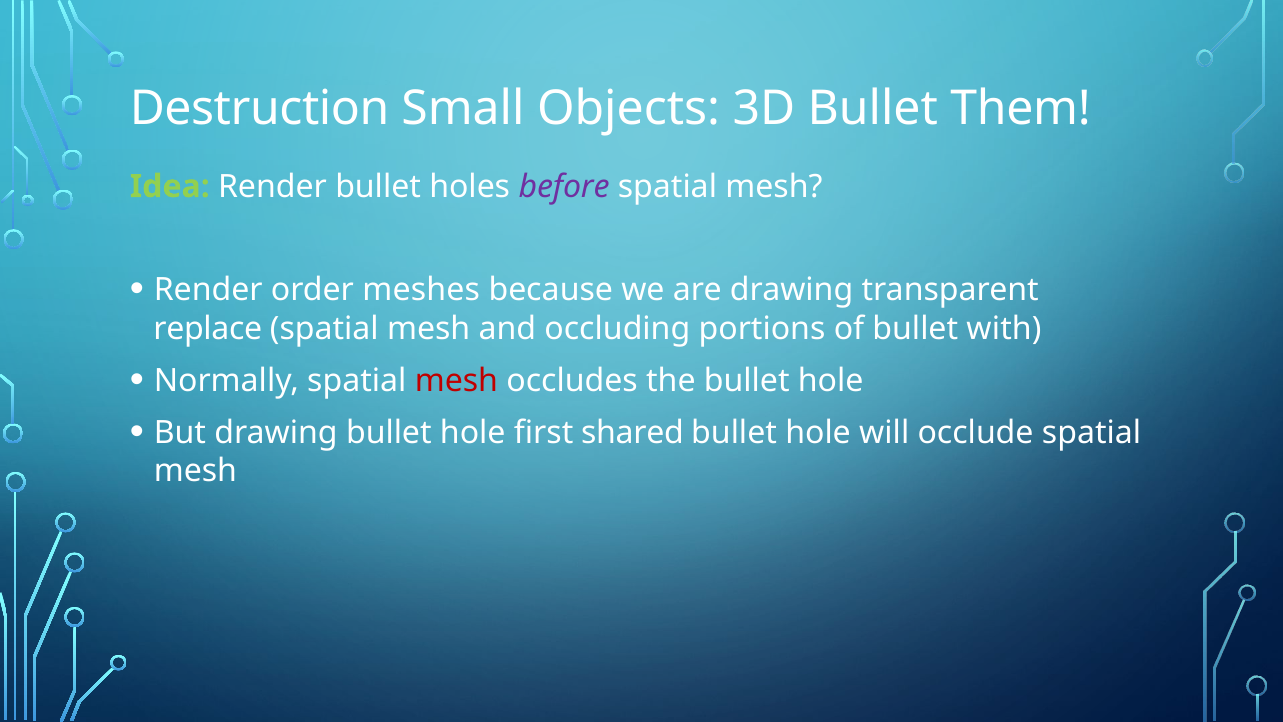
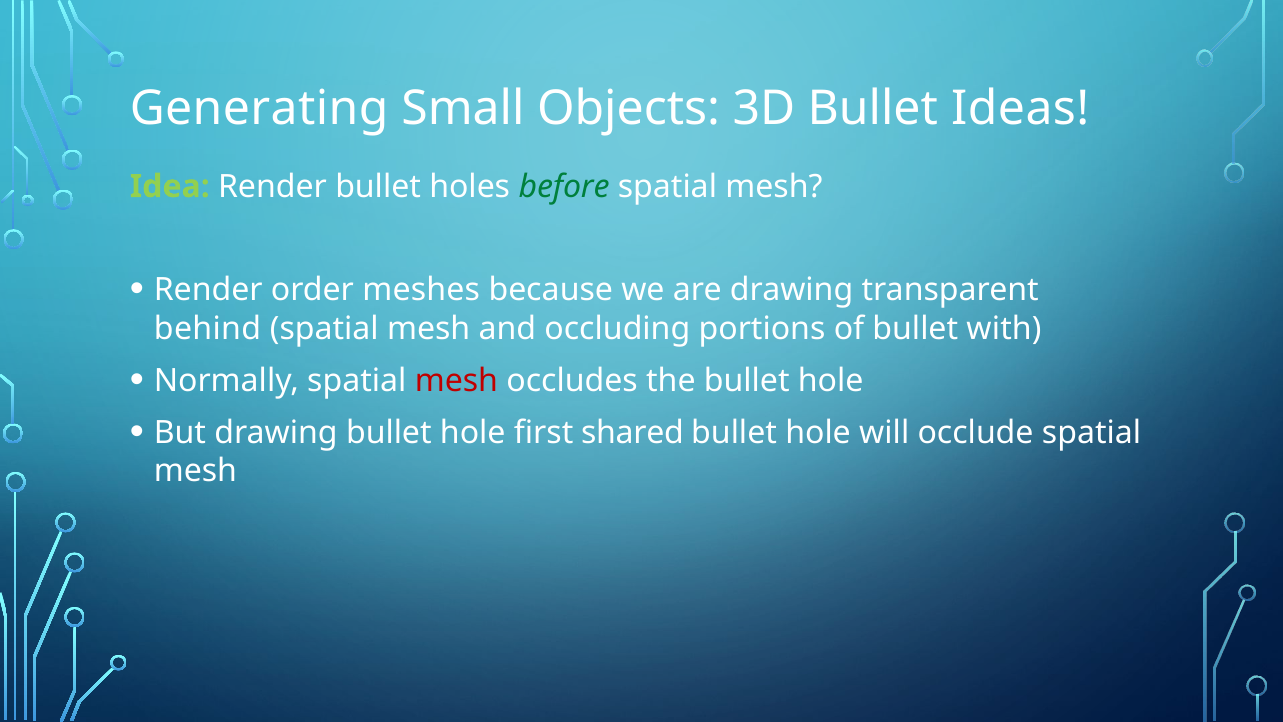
Destruction: Destruction -> Generating (259, 108)
Them: Them -> Ideas (1020, 108)
before colour: purple -> green (564, 186)
replace: replace -> behind (208, 329)
